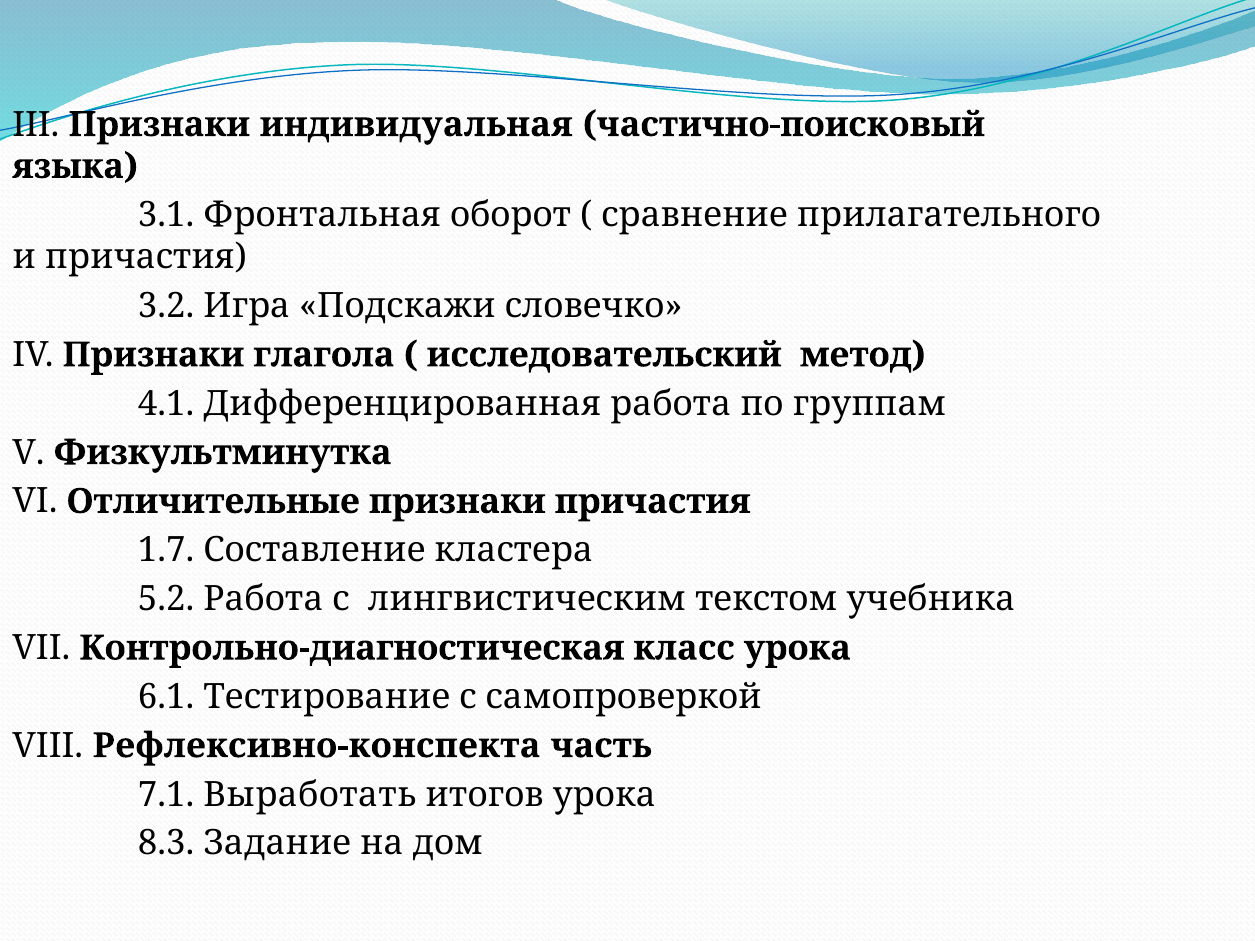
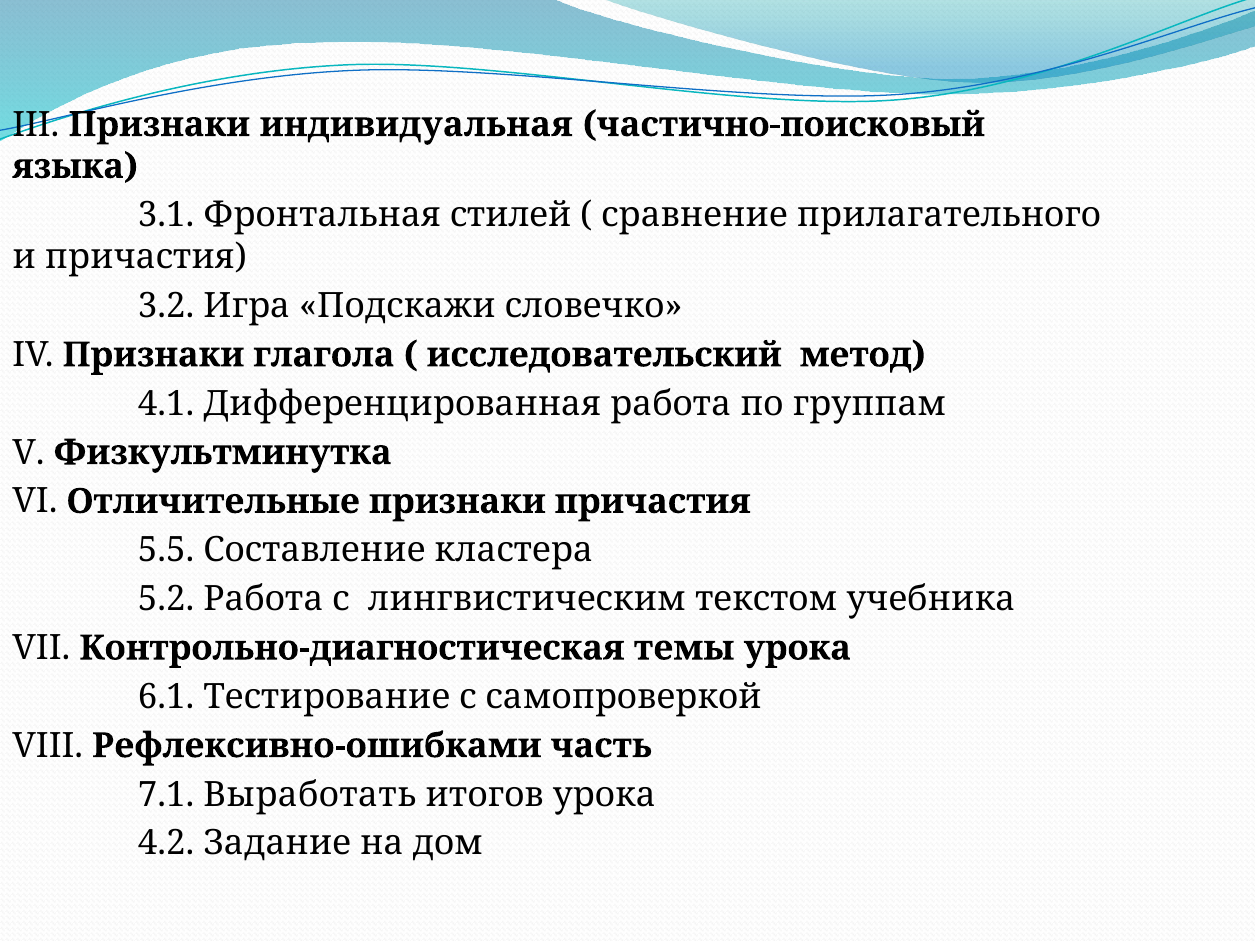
оборот: оборот -> стилей (511, 215)
1.7: 1.7 -> 5.5 (166, 550)
класс: класс -> темы (684, 648)
Рефлексивно-конспекта: Рефлексивно-конспекта -> Рефлексивно-ошибками (317, 746)
8.3: 8.3 -> 4.2 (166, 844)
